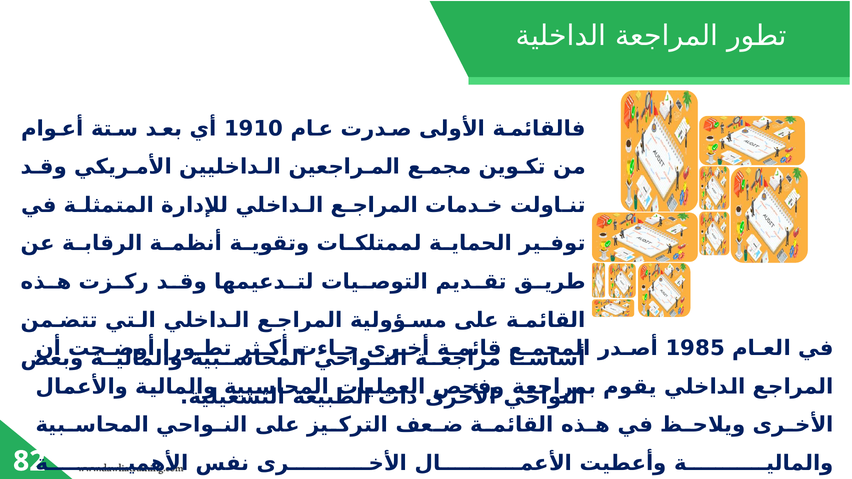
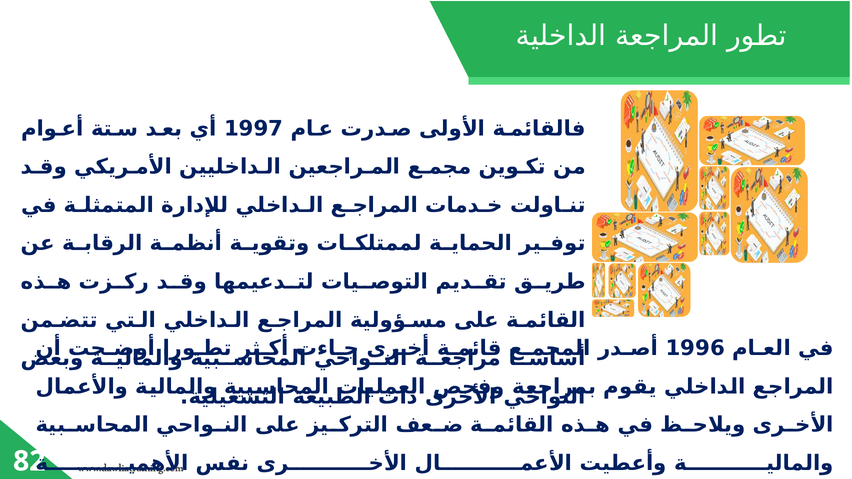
1910: 1910 -> 1997 (254, 129)
1985: 1985 -> 1996 (695, 348)
